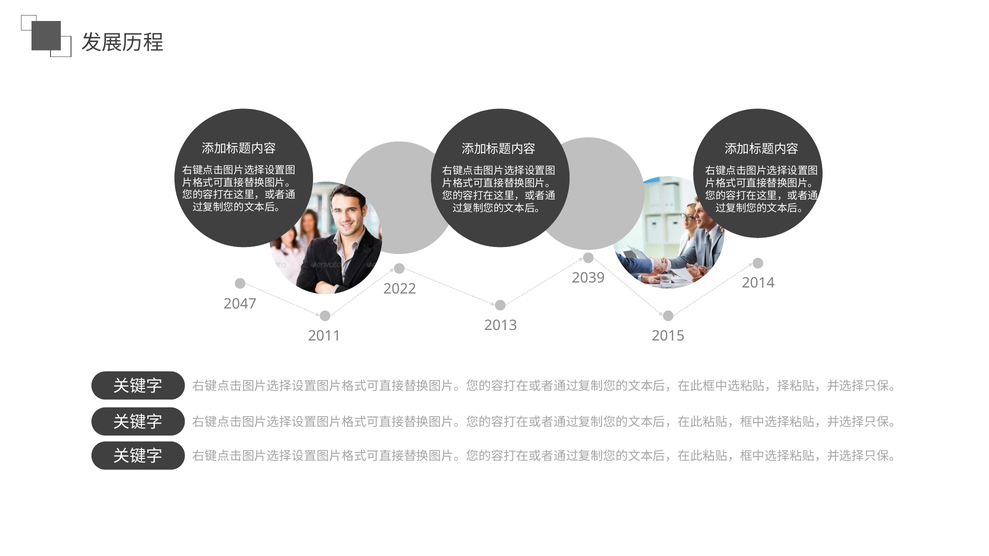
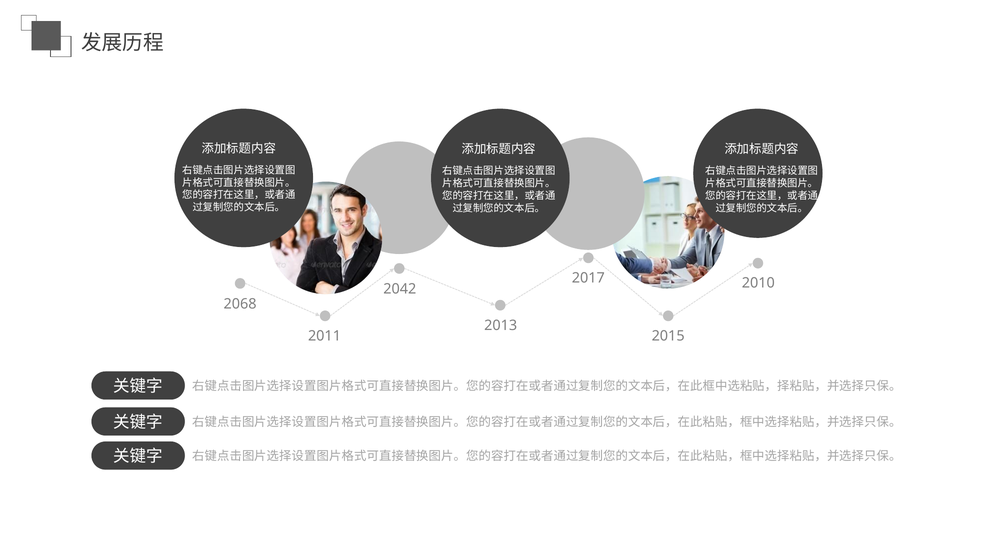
2039: 2039 -> 2017 (588, 278)
2014: 2014 -> 2010 (758, 283)
2022: 2022 -> 2042 (400, 289)
2047: 2047 -> 2068 (240, 304)
